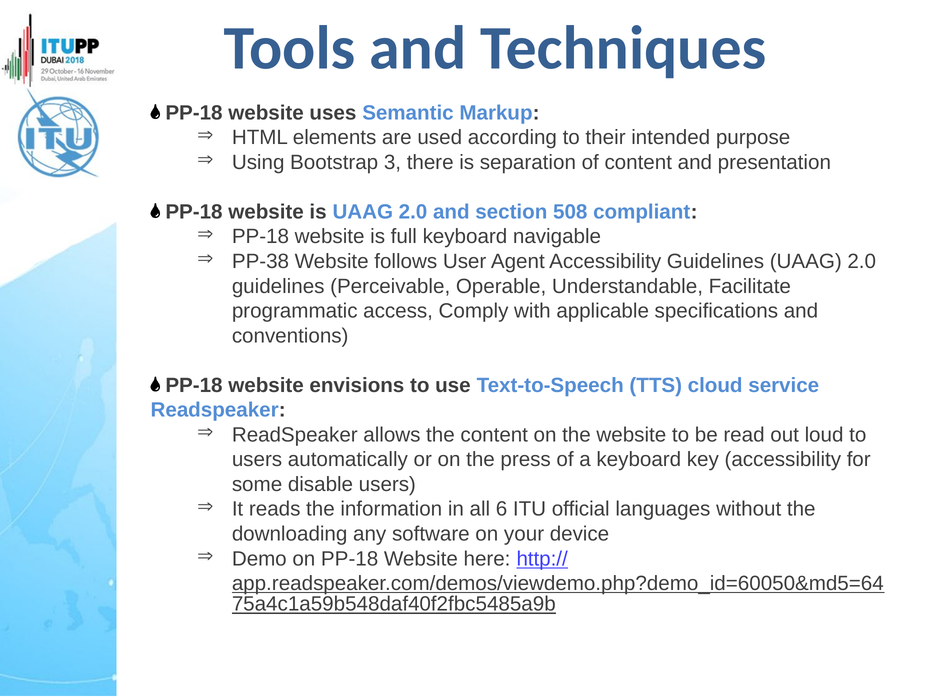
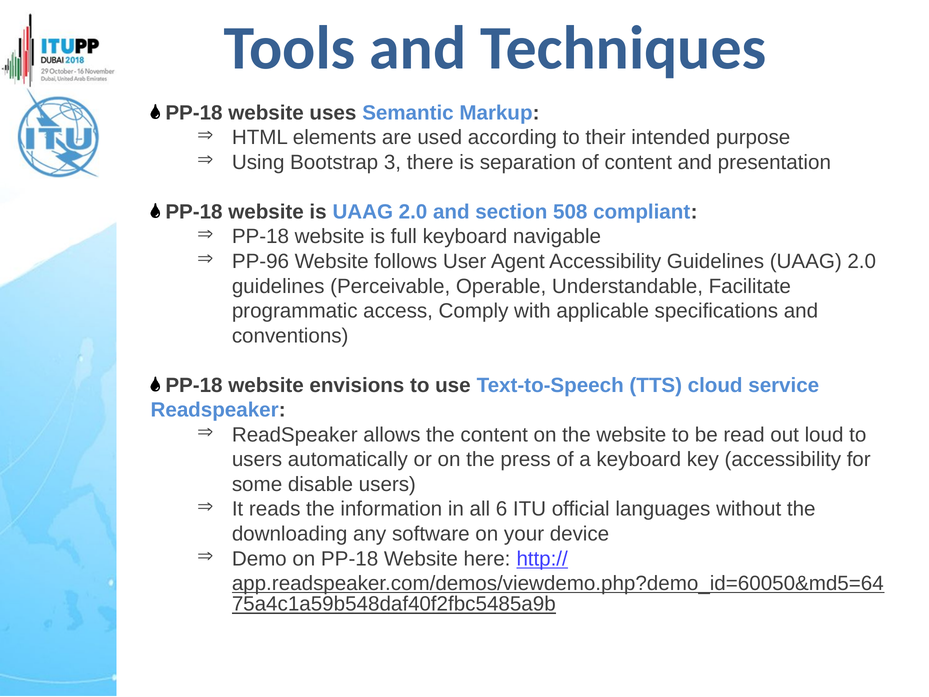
PP-38: PP-38 -> PP-96 (260, 261)
